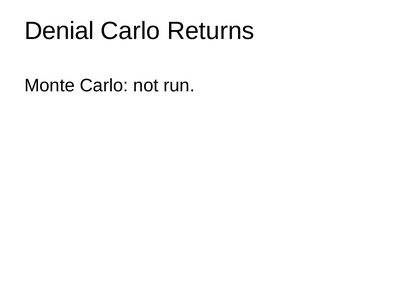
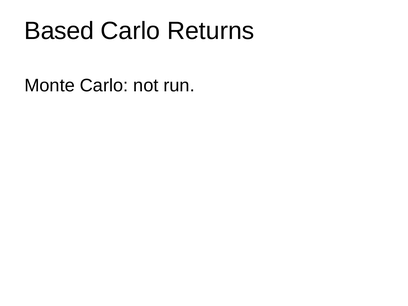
Denial: Denial -> Based (59, 31)
